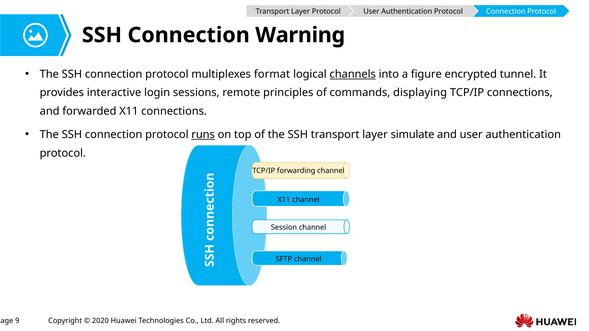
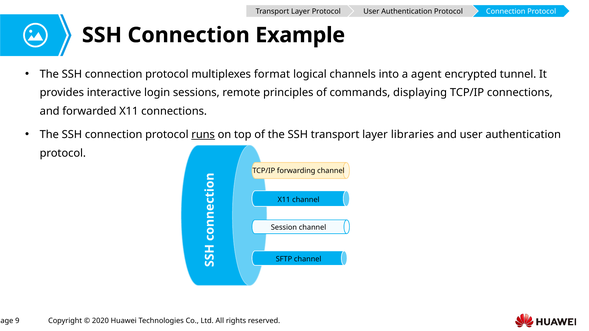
Warning: Warning -> Example (300, 35)
channels underline: present -> none (353, 74)
figure: figure -> agent (426, 74)
simulate: simulate -> libraries (412, 135)
